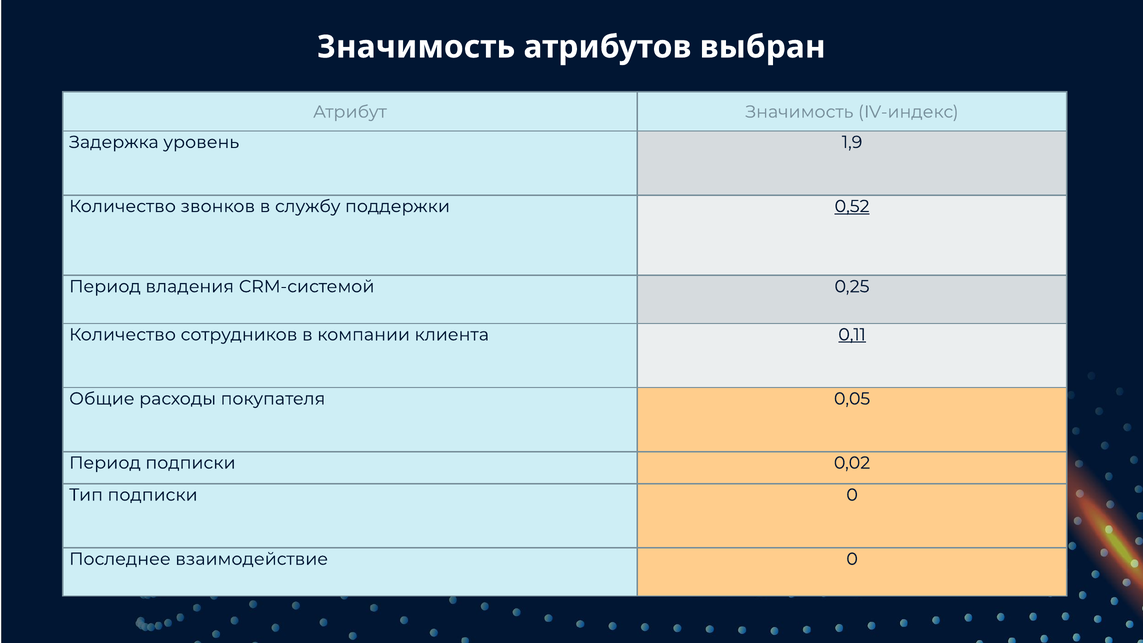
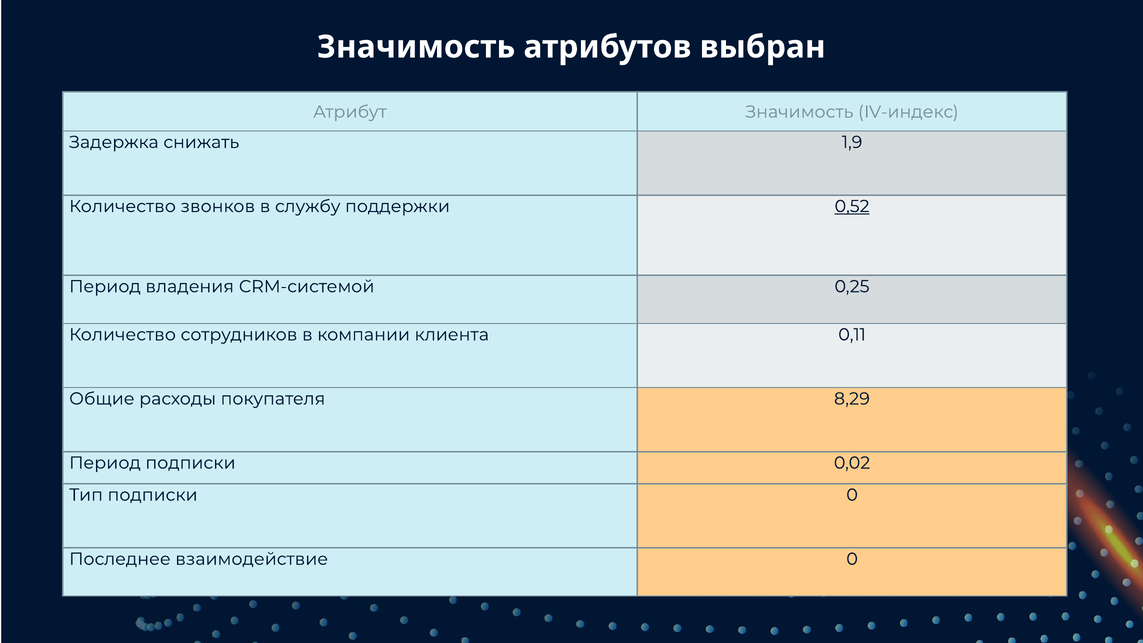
уровень: уровень -> снижать (201, 142)
0,11 underline: present -> none (852, 335)
0,05: 0,05 -> 8,29 (852, 399)
